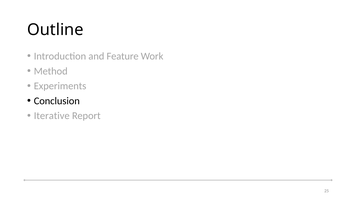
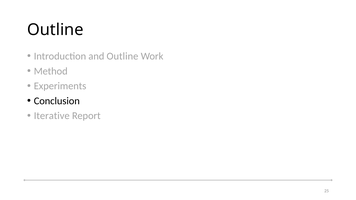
and Feature: Feature -> Outline (122, 56)
